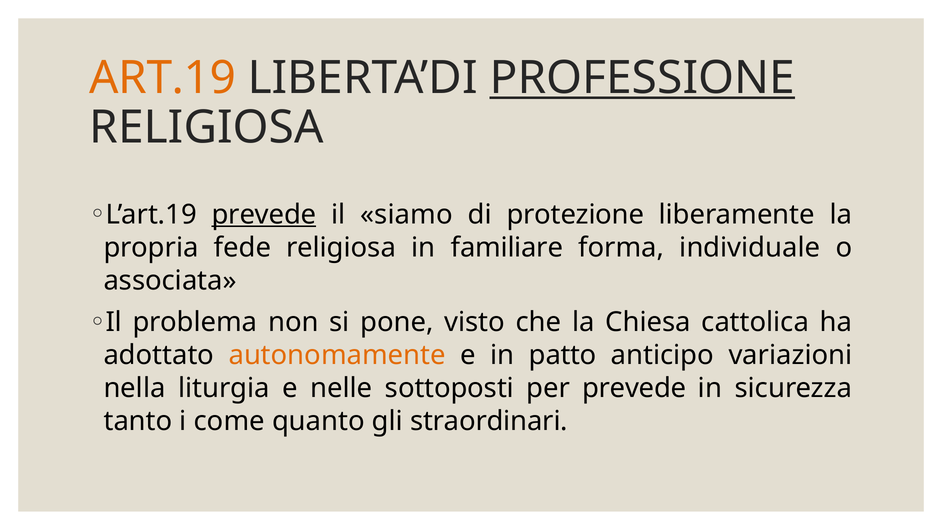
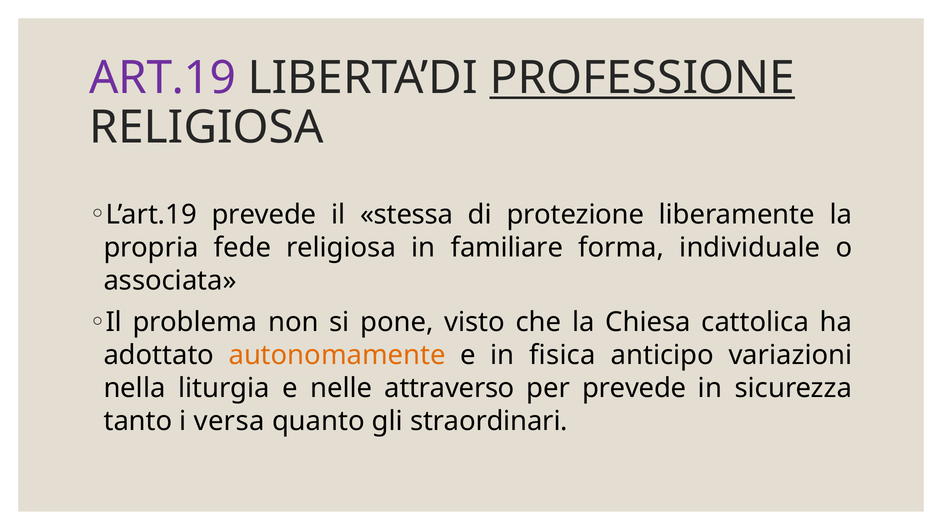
ART.19 colour: orange -> purple (163, 78)
prevede underline: present -> none (264, 214)
siamo: siamo -> stessa (407, 214)
patto: patto -> fisica (562, 355)
sottoposti: sottoposti -> attraverso (450, 388)
come: come -> versa (229, 421)
